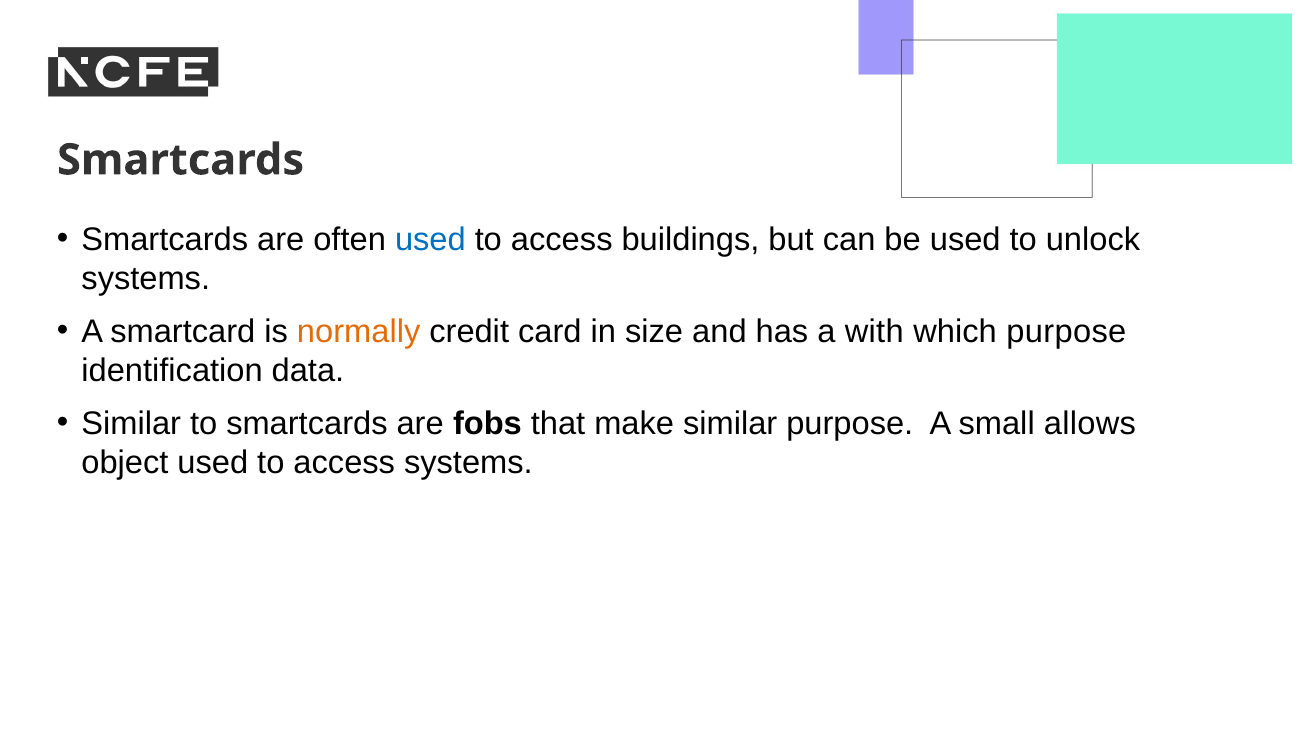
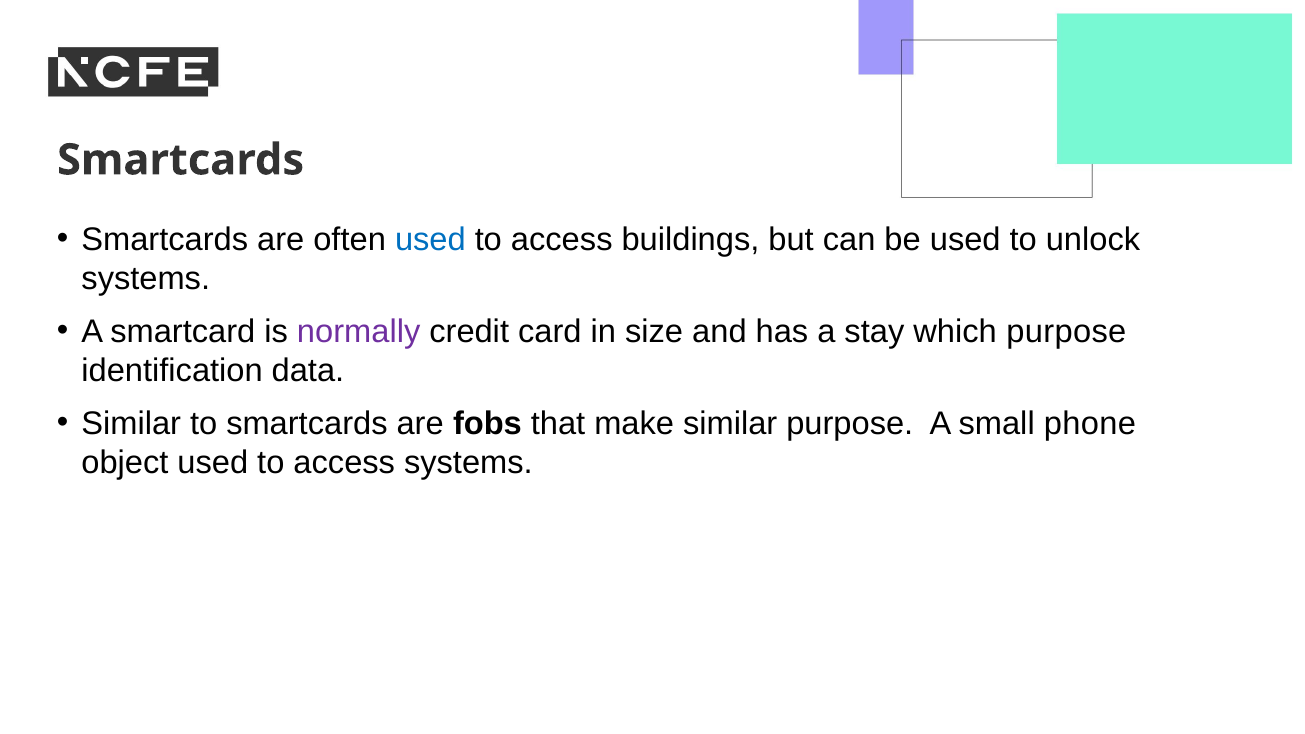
normally colour: orange -> purple (359, 332)
with: with -> stay (874, 332)
allows: allows -> phone (1090, 424)
